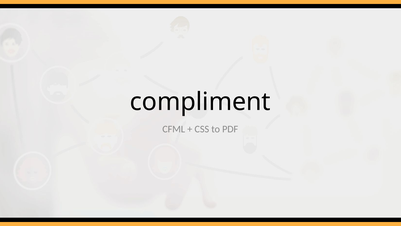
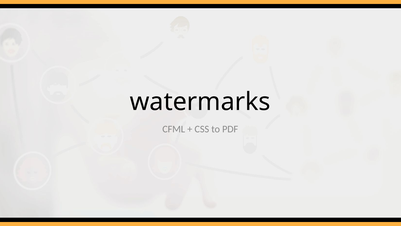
compliment: compliment -> watermarks (200, 102)
